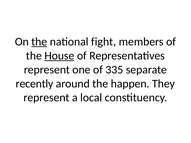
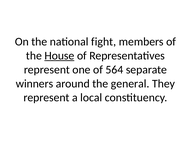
the underline: present -> none (39, 42)
335: 335 -> 564 (114, 70)
recently: recently -> winners (34, 84)
happen: happen -> general (130, 84)
